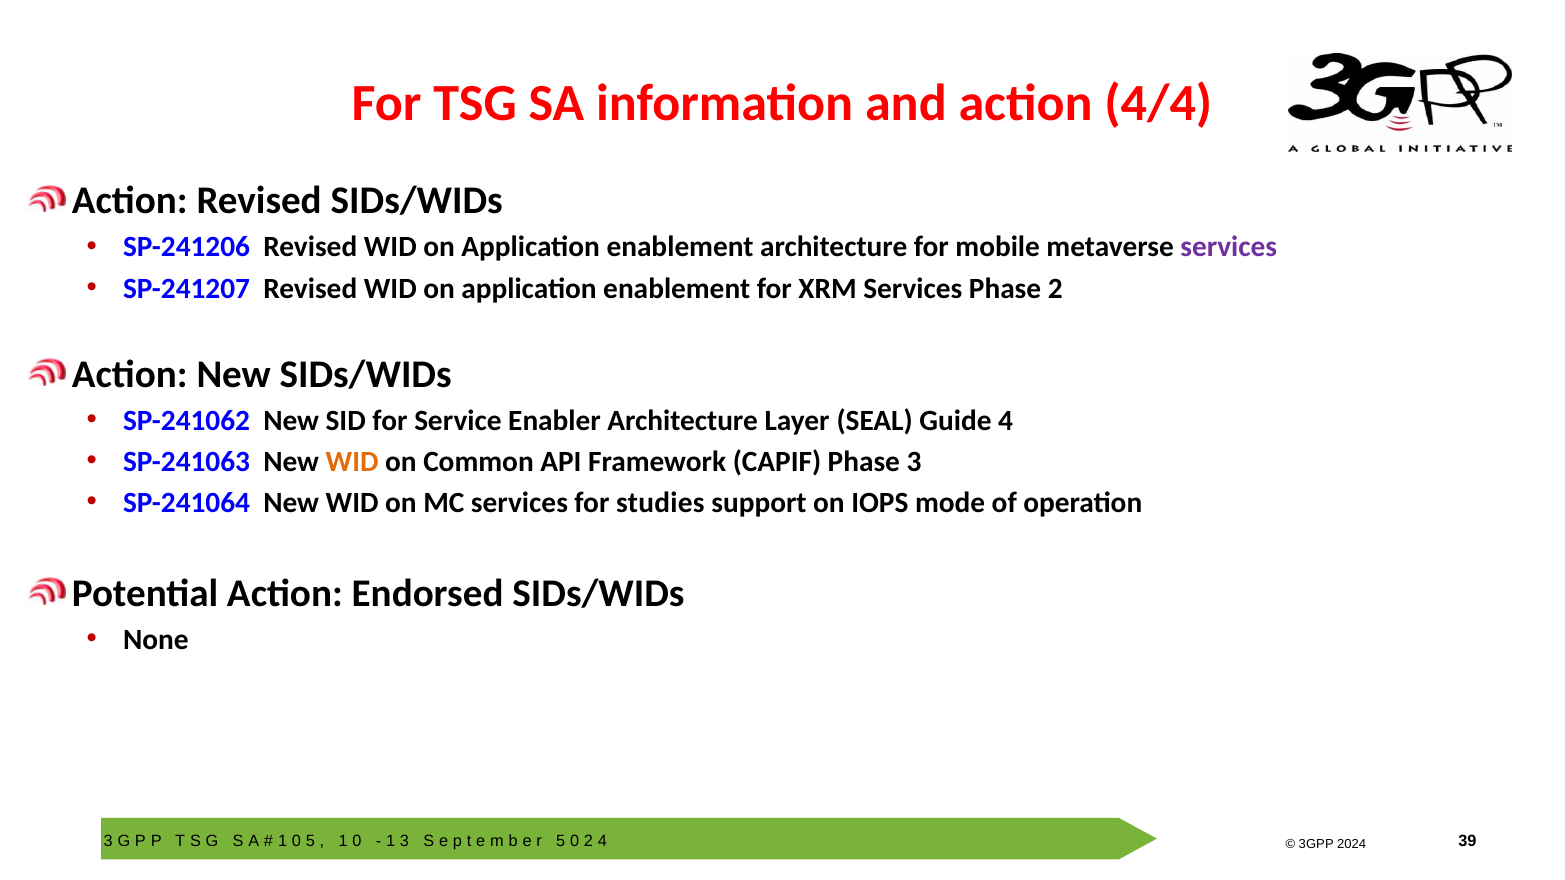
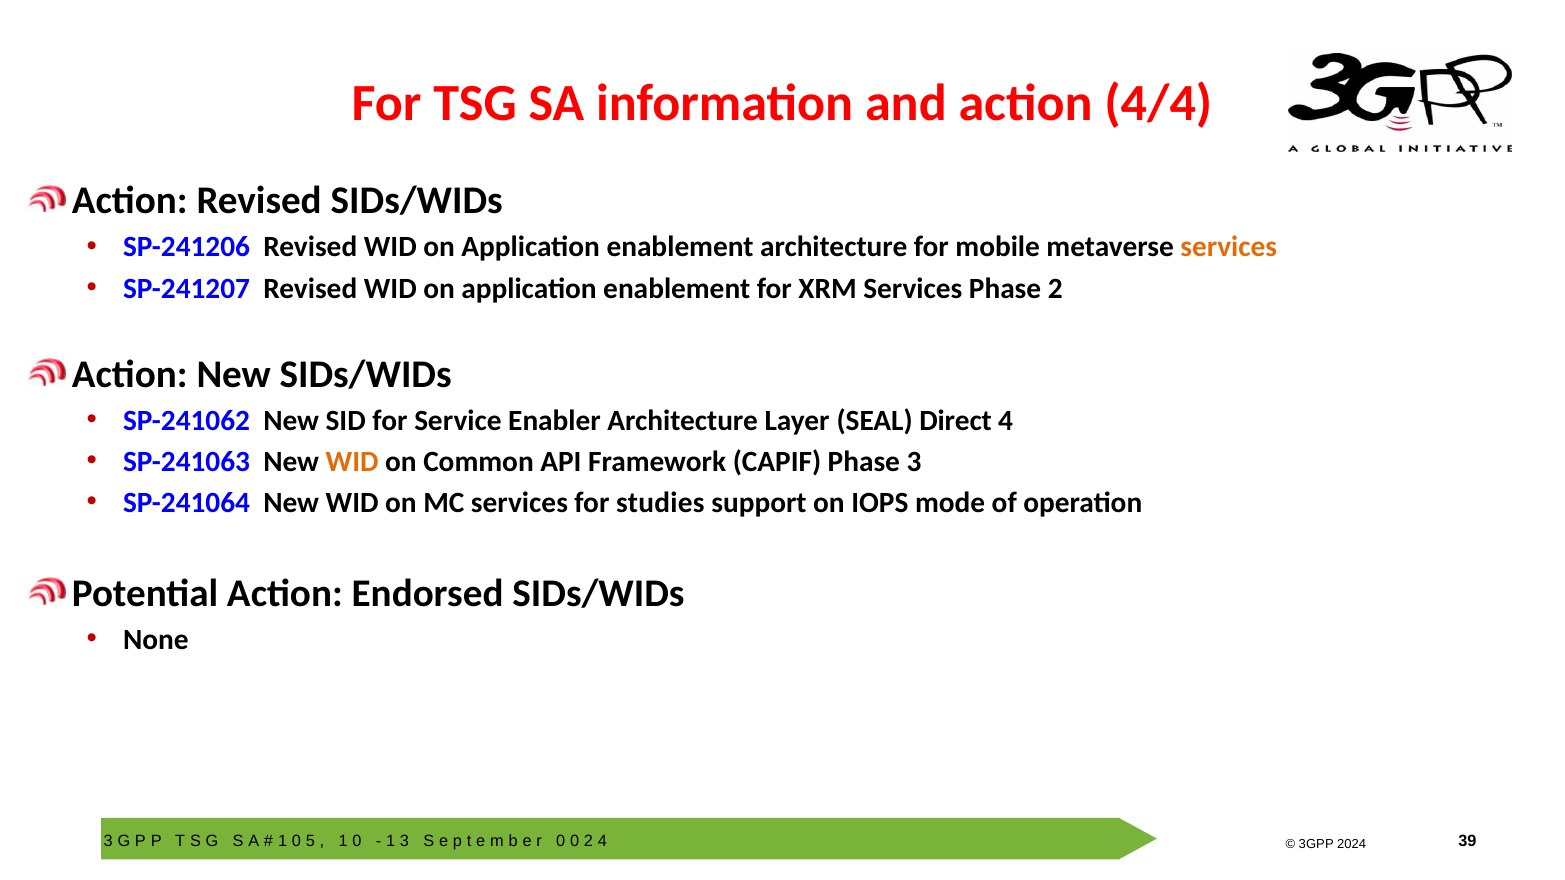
services colour: purple -> orange (1229, 247)
Guide: Guide -> Direct (956, 421)
5: 5 -> 0 (561, 842)
